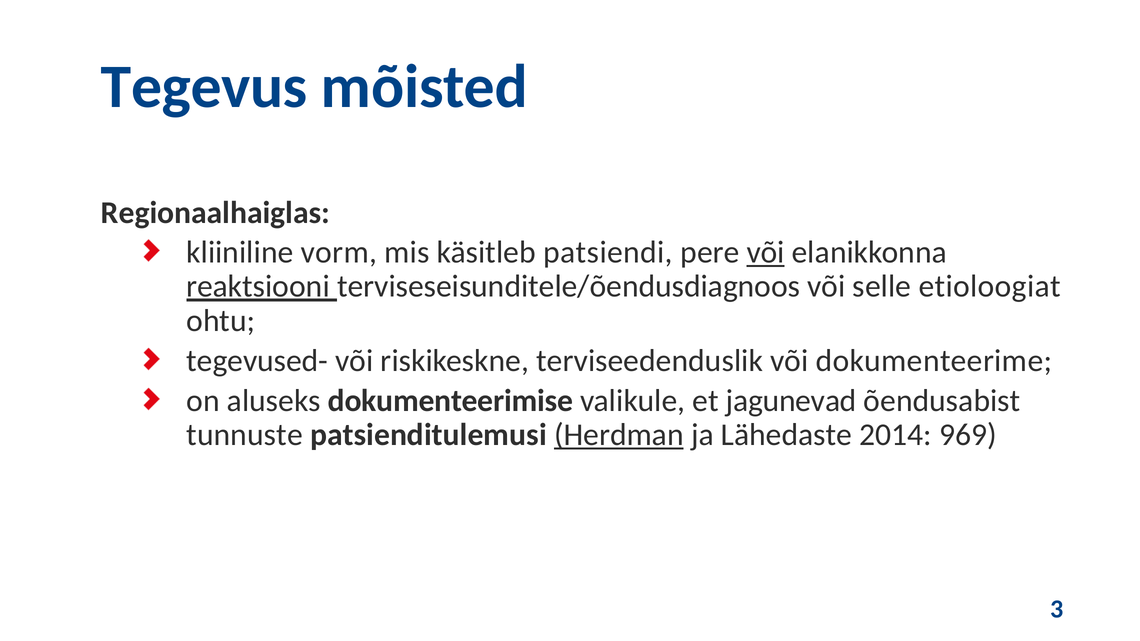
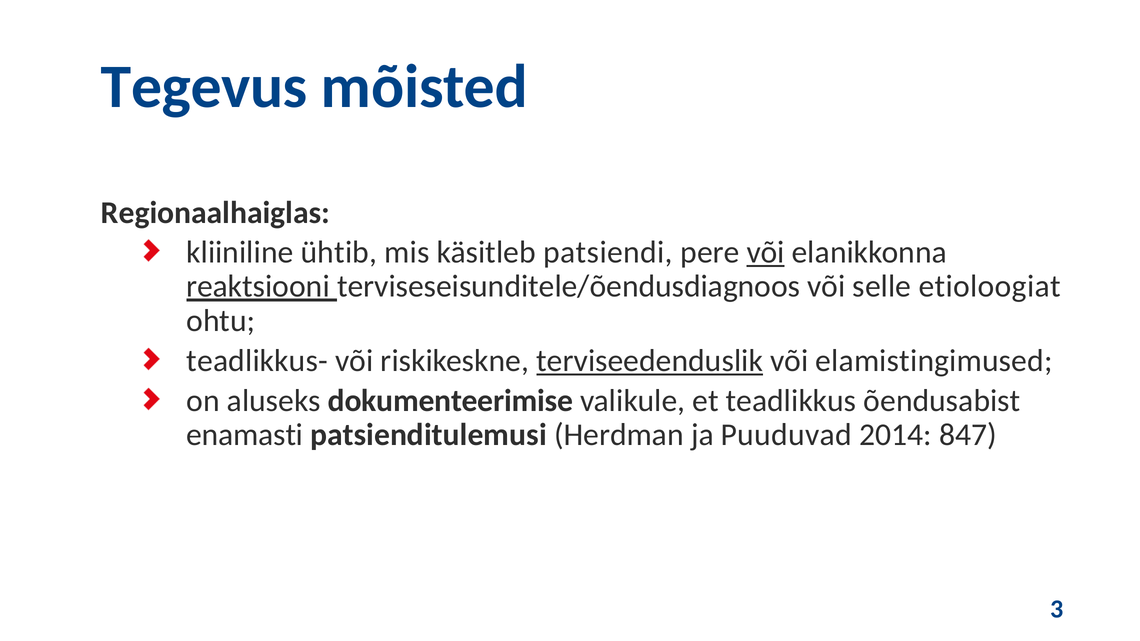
vorm: vorm -> ühtib (339, 252)
tegevused-: tegevused- -> teadlikkus- (257, 361)
terviseedenduslik underline: none -> present (650, 361)
dokumenteerime: dokumenteerime -> elamistingimused (934, 361)
jagunevad: jagunevad -> teadlikkus (791, 401)
tunnuste: tunnuste -> enamasti (245, 435)
Herdman underline: present -> none (619, 435)
Lähedaste: Lähedaste -> Puuduvad (786, 435)
969: 969 -> 847 (968, 435)
